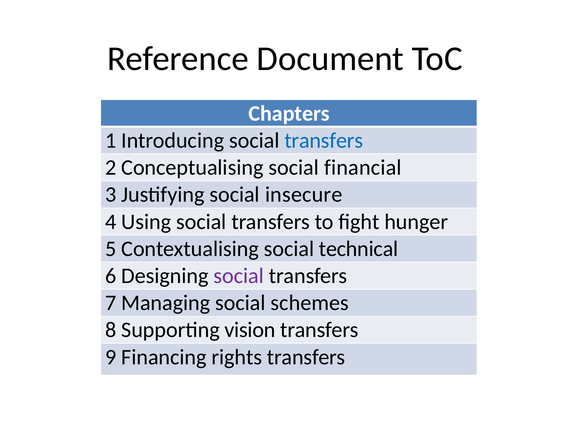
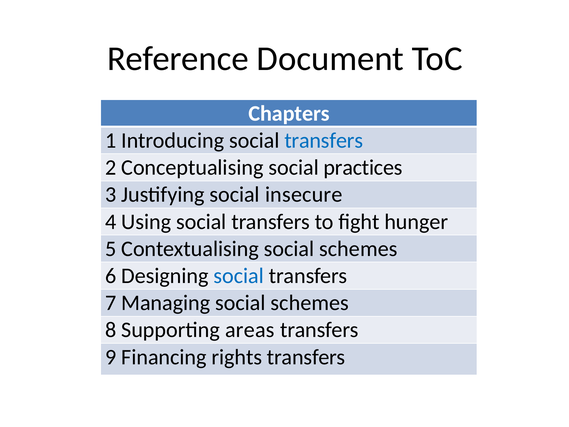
financial: financial -> practices (363, 167)
Contextualising social technical: technical -> schemes (358, 249)
social colour: purple -> blue (239, 276)
vision: vision -> areas (250, 330)
